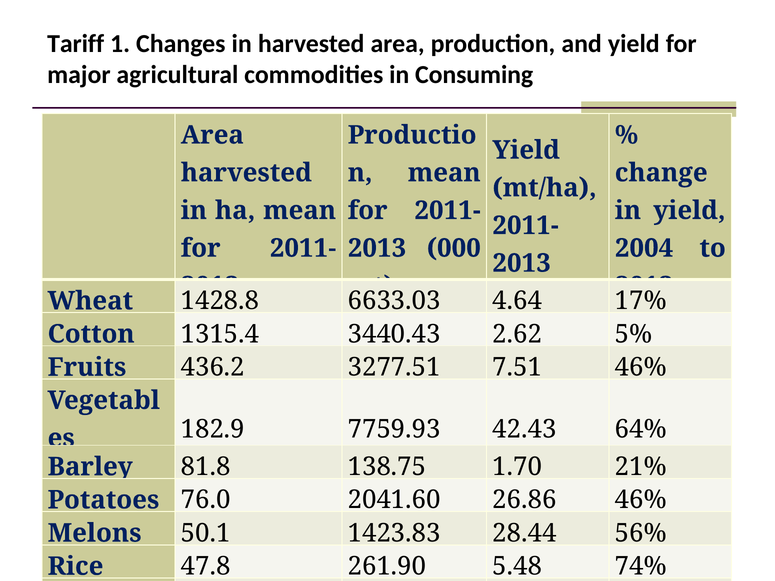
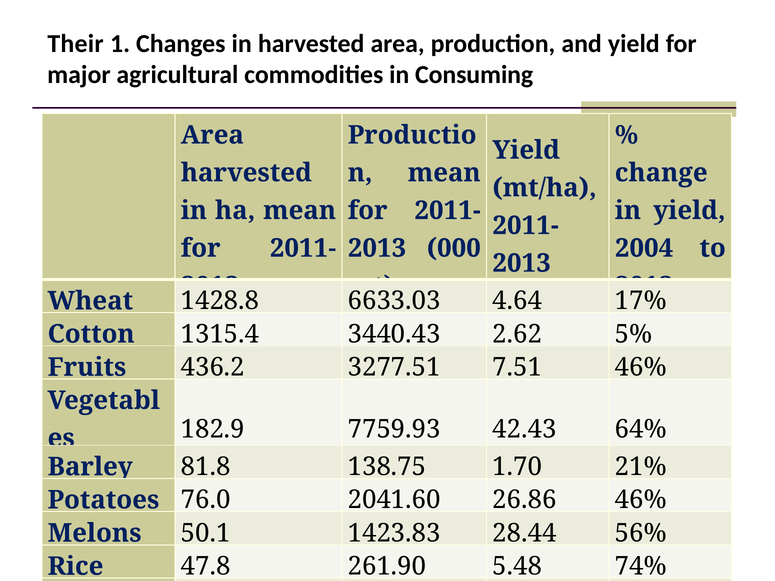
Tariff: Tariff -> Their (75, 44)
